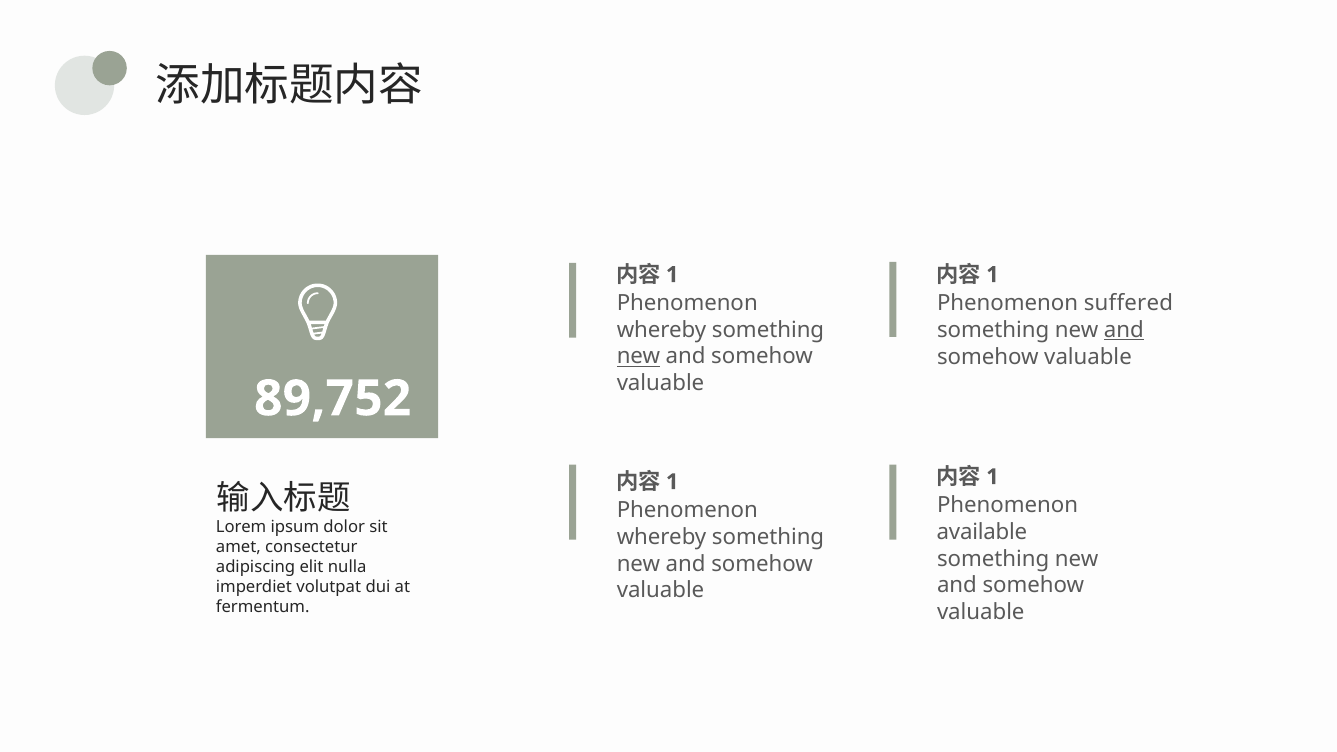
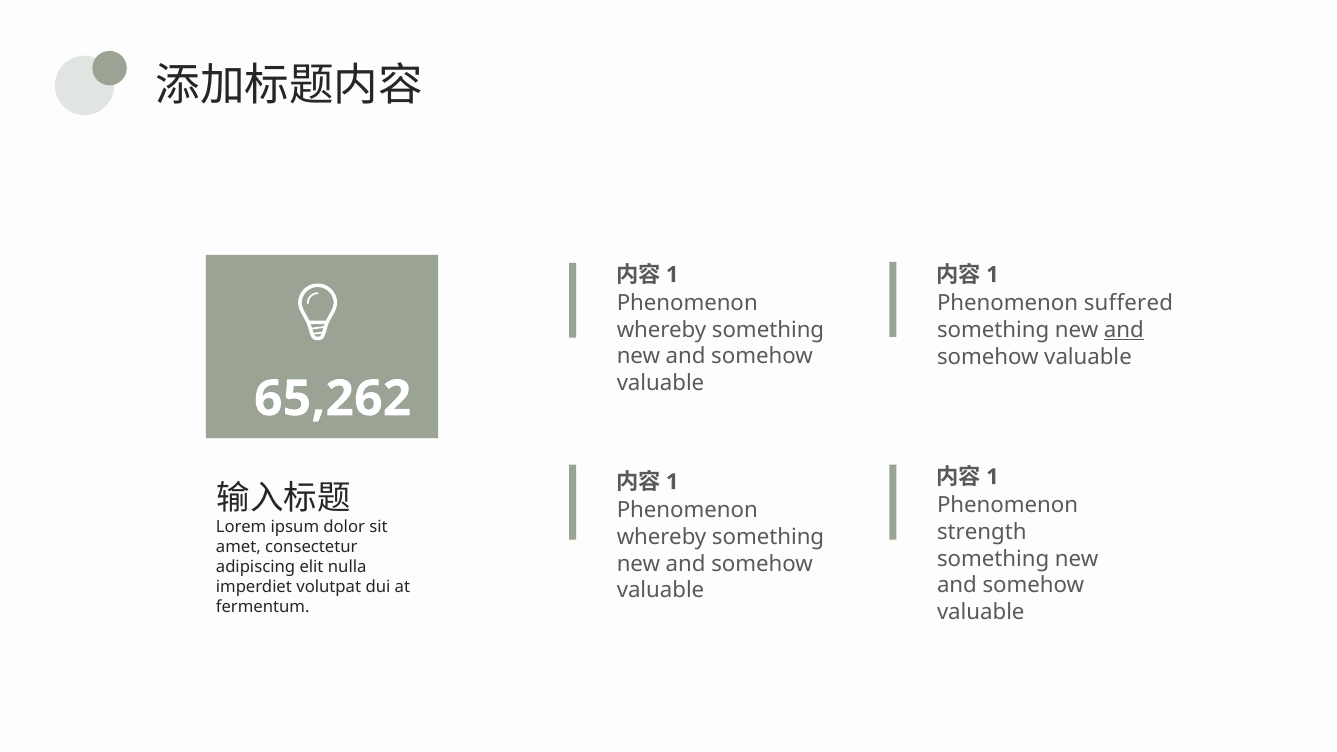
new underline: present -> none (638, 357)
89,752: 89,752 -> 65,262 (333, 399)
available: available -> strength (982, 532)
